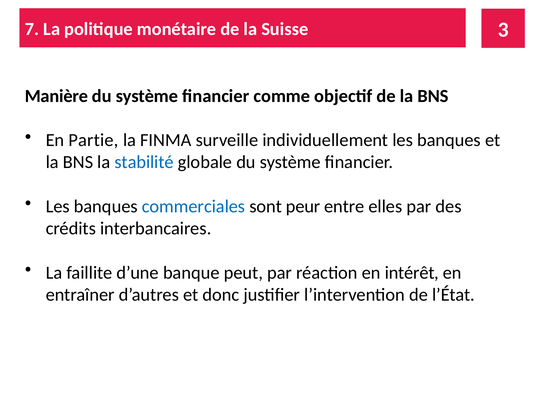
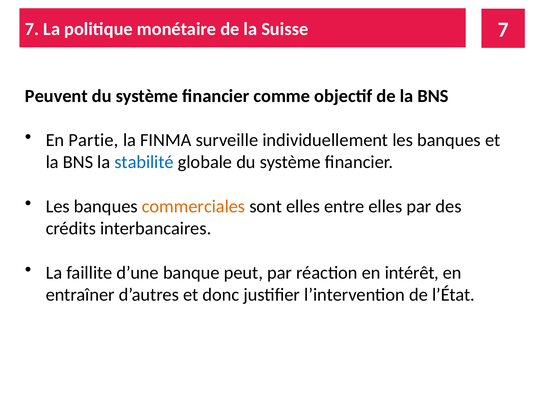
Suisse 3: 3 -> 7 (503, 30)
Manière: Manière -> Peuvent (56, 96)
commerciales colour: blue -> orange (194, 206)
sont peur: peur -> elles (303, 206)
